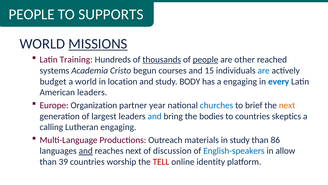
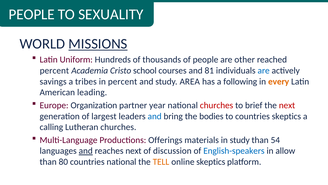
SUPPORTS: SUPPORTS -> SEXUALITY (111, 14)
Training: Training -> Uniform (76, 59)
thousands underline: present -> none (162, 59)
people underline: present -> none (206, 59)
systems: systems -> percent (54, 70)
begun: begun -> school (145, 70)
15: 15 -> 81 (209, 70)
budget: budget -> savings (53, 81)
a world: world -> tribes (86, 81)
in location: location -> percent (123, 81)
BODY: BODY -> AREA (190, 81)
a engaging: engaging -> following (240, 81)
every colour: blue -> orange (279, 81)
American leaders: leaders -> leading (92, 92)
churches colour: blue -> red (217, 105)
next colour: orange -> red (287, 105)
Lutheran engaging: engaging -> churches (118, 127)
Outreach: Outreach -> Offerings (165, 140)
86: 86 -> 54 (275, 140)
39: 39 -> 80 (63, 161)
countries worship: worship -> national (121, 161)
TELL colour: red -> orange (161, 161)
online identity: identity -> skeptics (211, 161)
